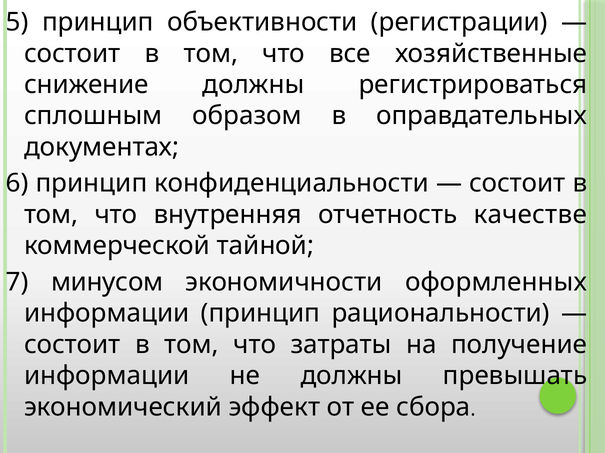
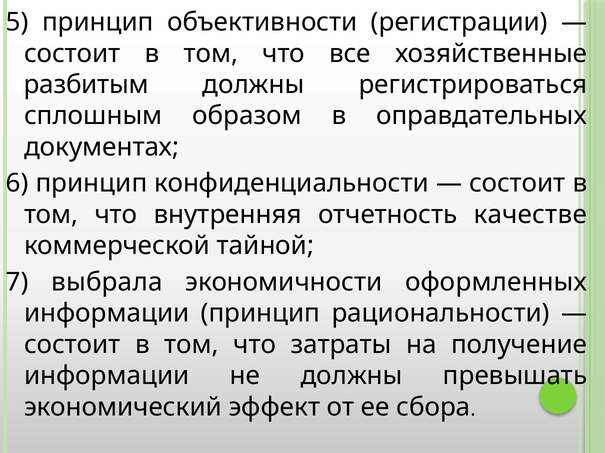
снижение: снижение -> разбитым (86, 85)
минусом: минусом -> выбрала (107, 283)
